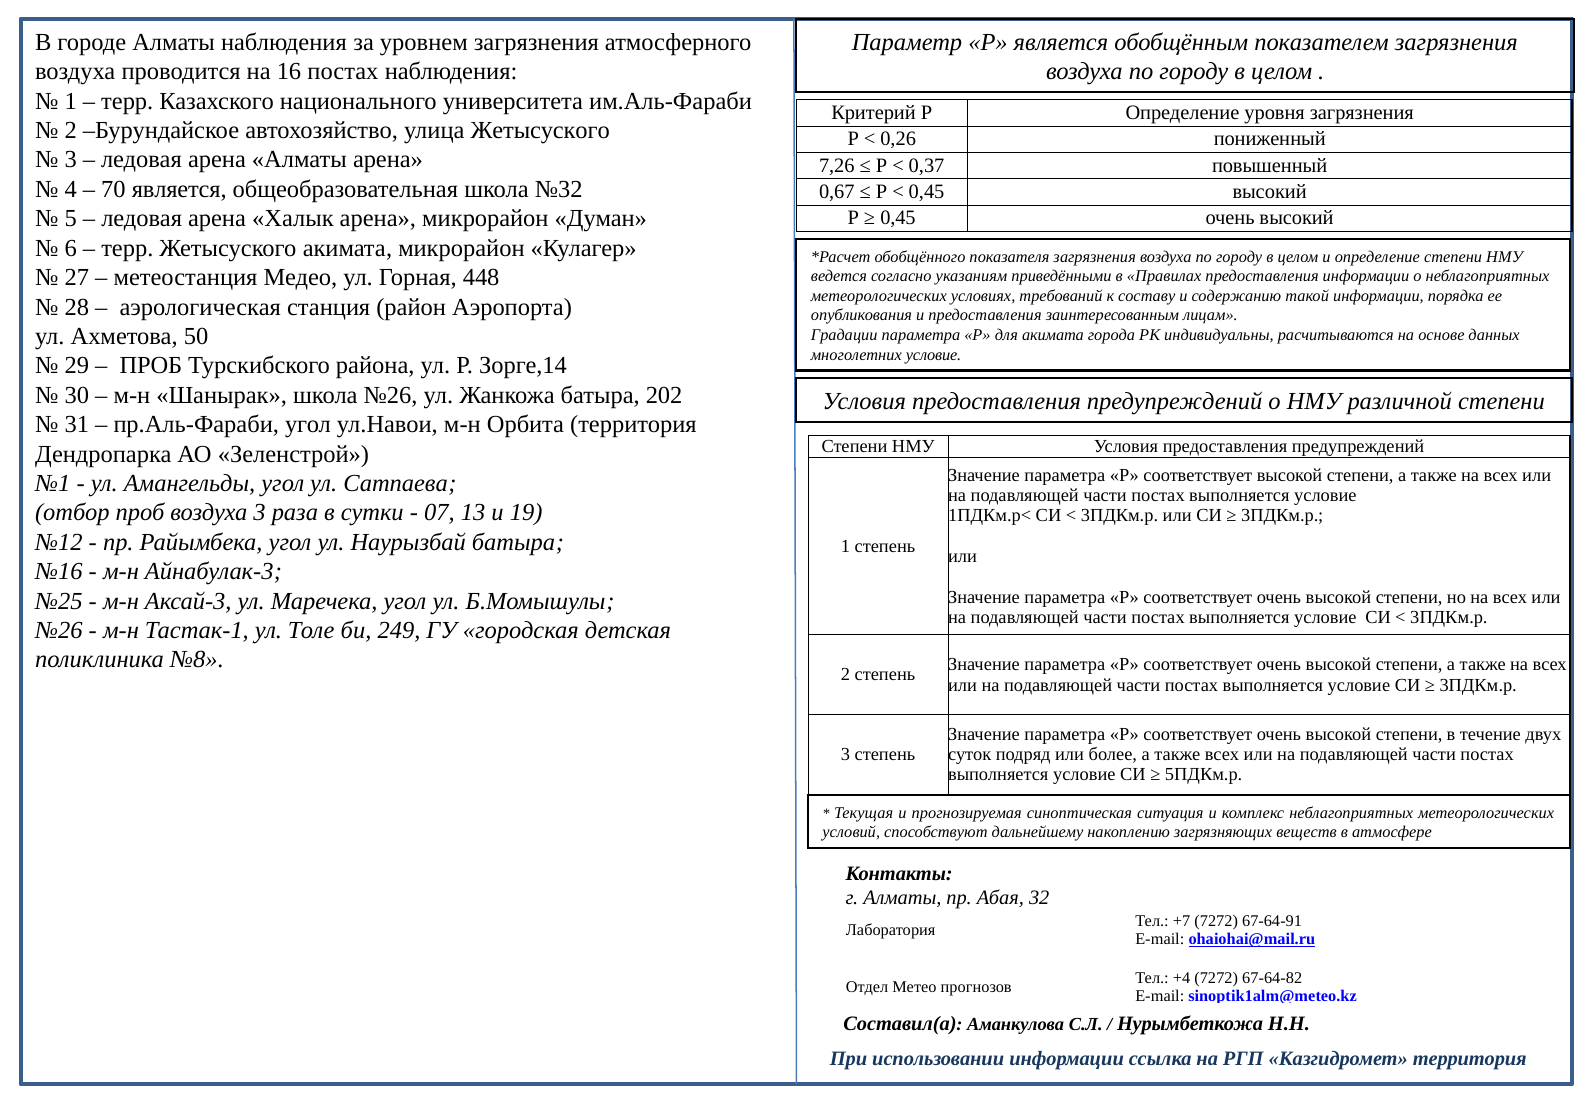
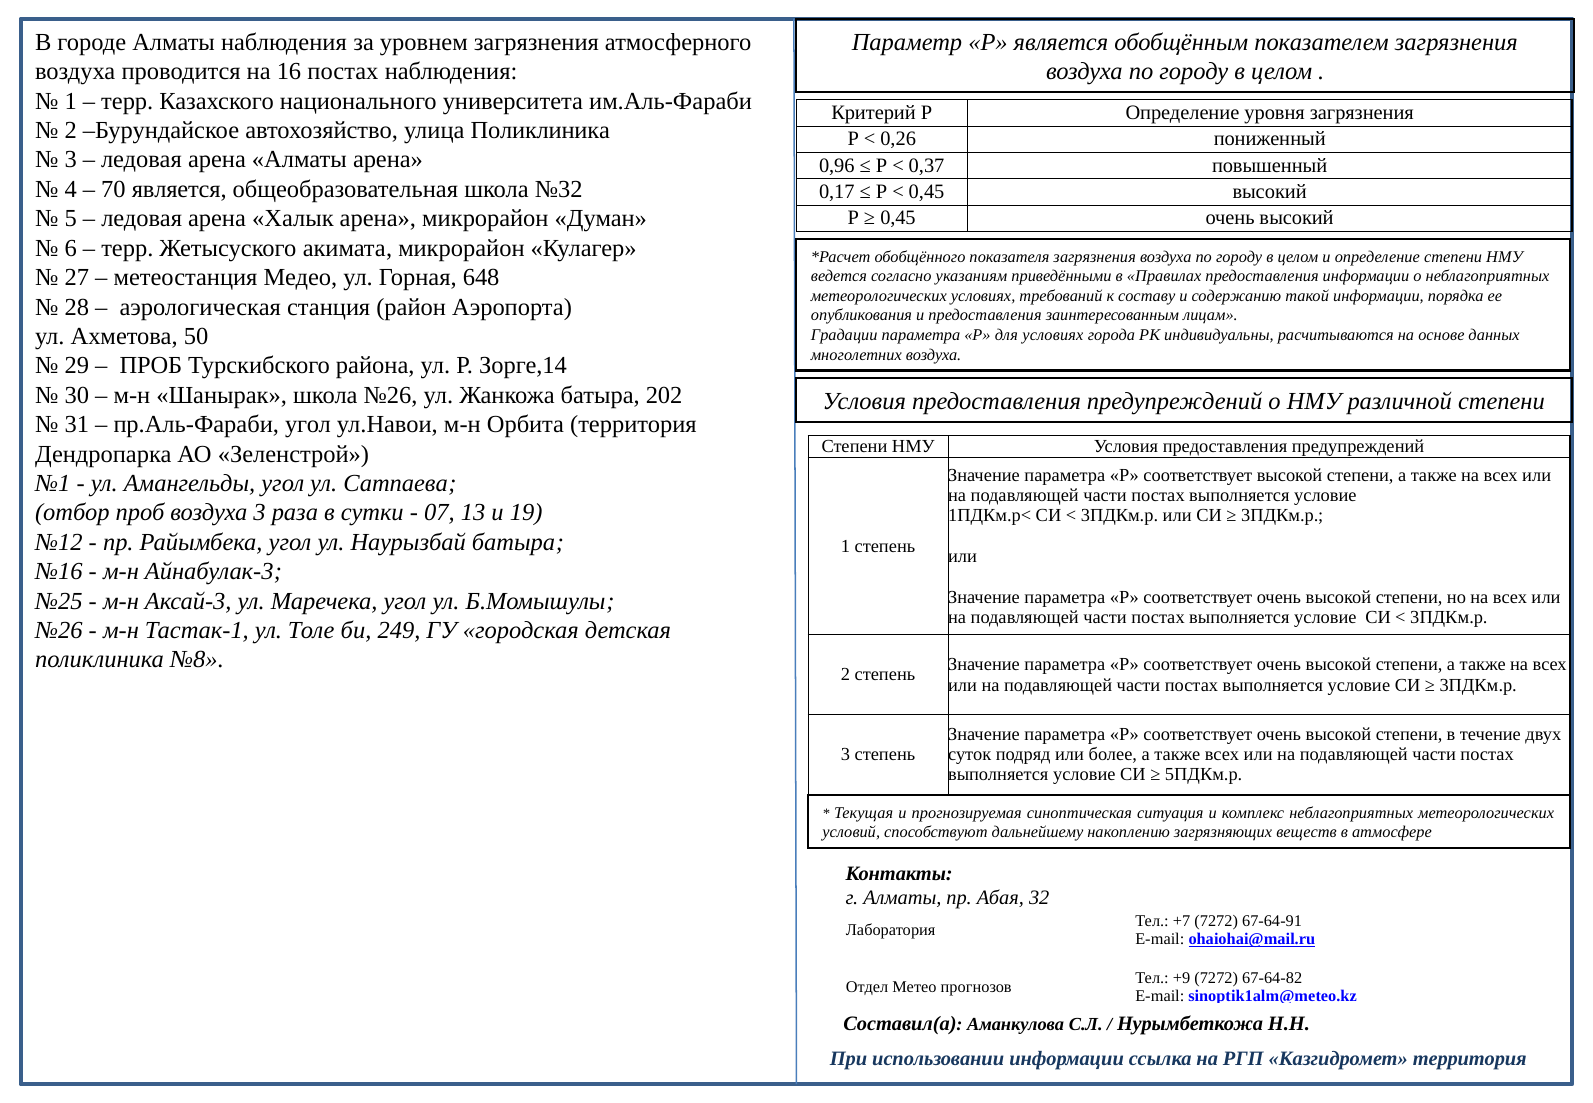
улица Жетысуского: Жетысуского -> Поликлиника (540, 130)
7,26: 7,26 -> 0,96 (837, 165)
0,67: 0,67 -> 0,17 (837, 192)
448: 448 -> 648 (481, 277)
для акимата: акимата -> условиях (1053, 335)
многолетних условие: условие -> воздуха (934, 355)
+4: +4 -> +9 (1181, 978)
